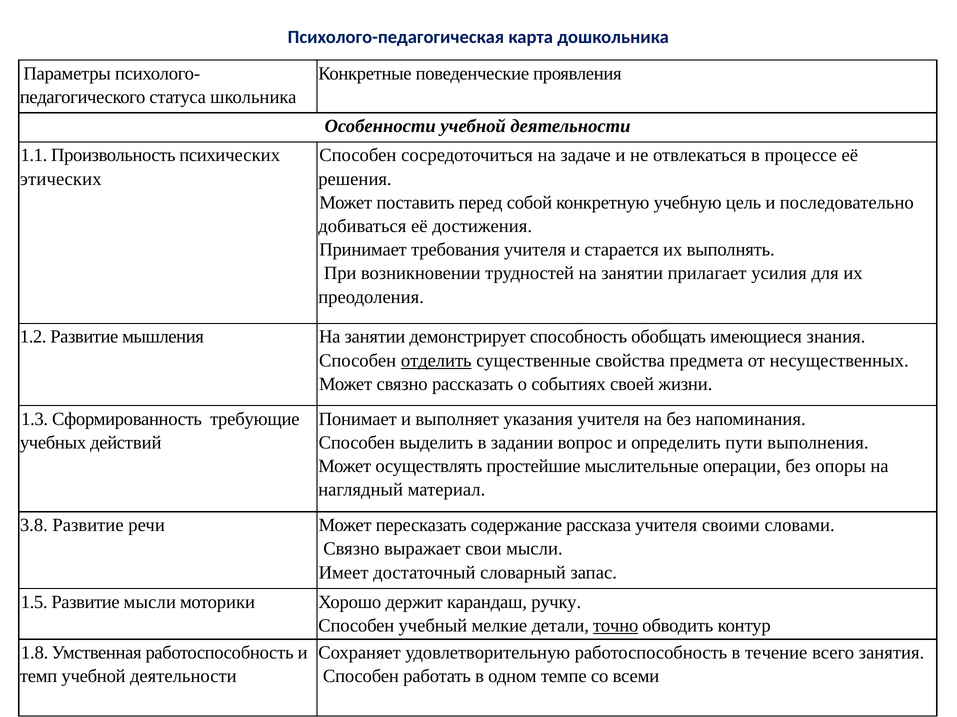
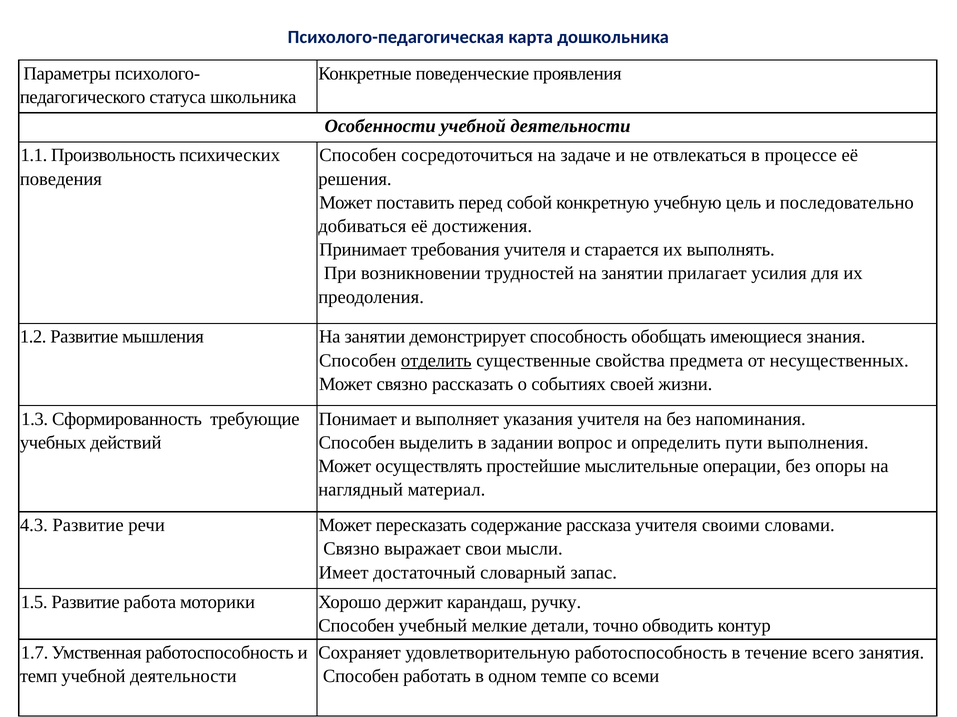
этических: этических -> поведения (61, 179)
3.8: 3.8 -> 4.3 (34, 526)
Развитие мысли: мысли -> работа (150, 603)
точно underline: present -> none (616, 626)
1.8: 1.8 -> 1.7 (35, 653)
